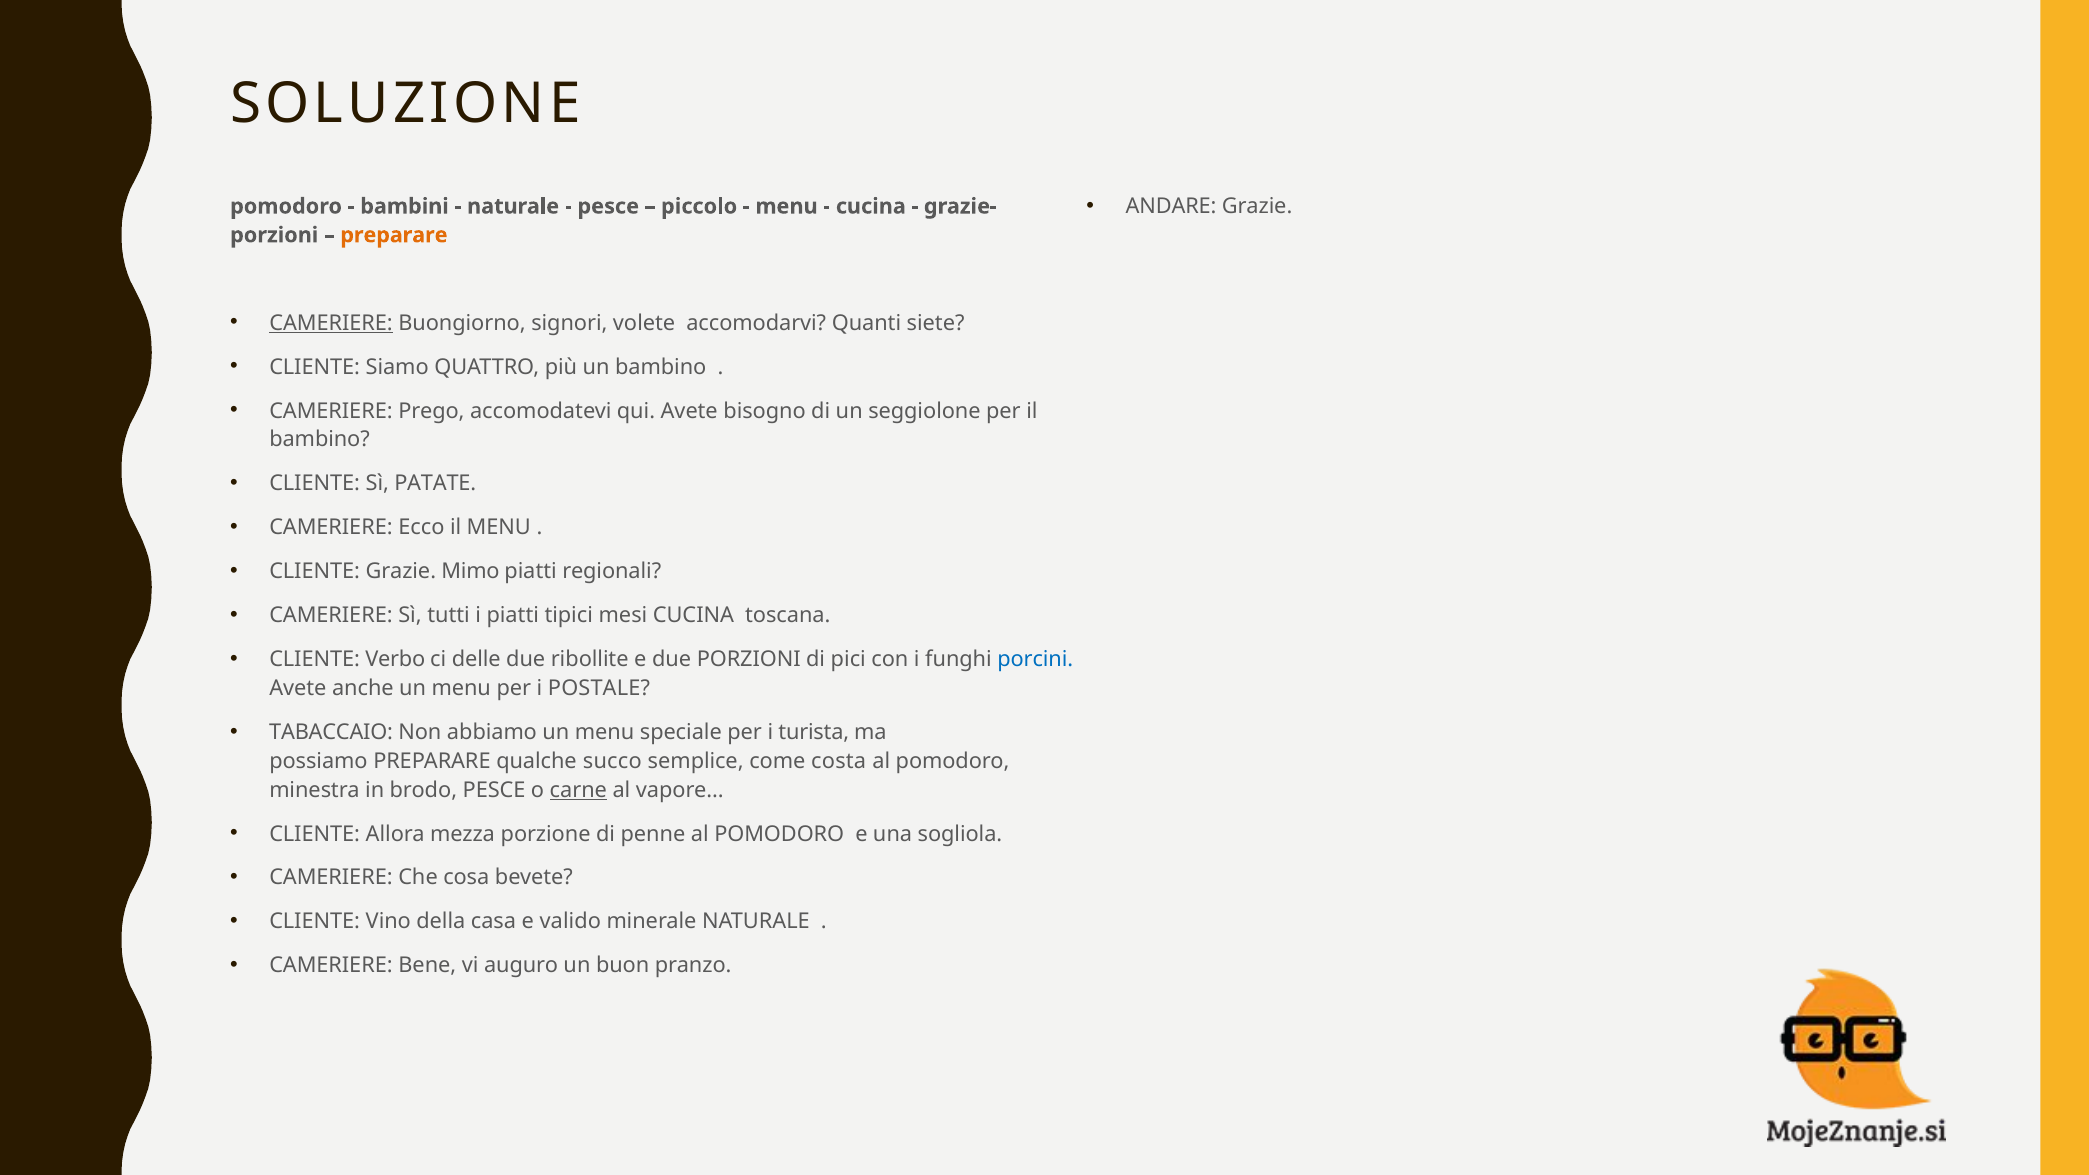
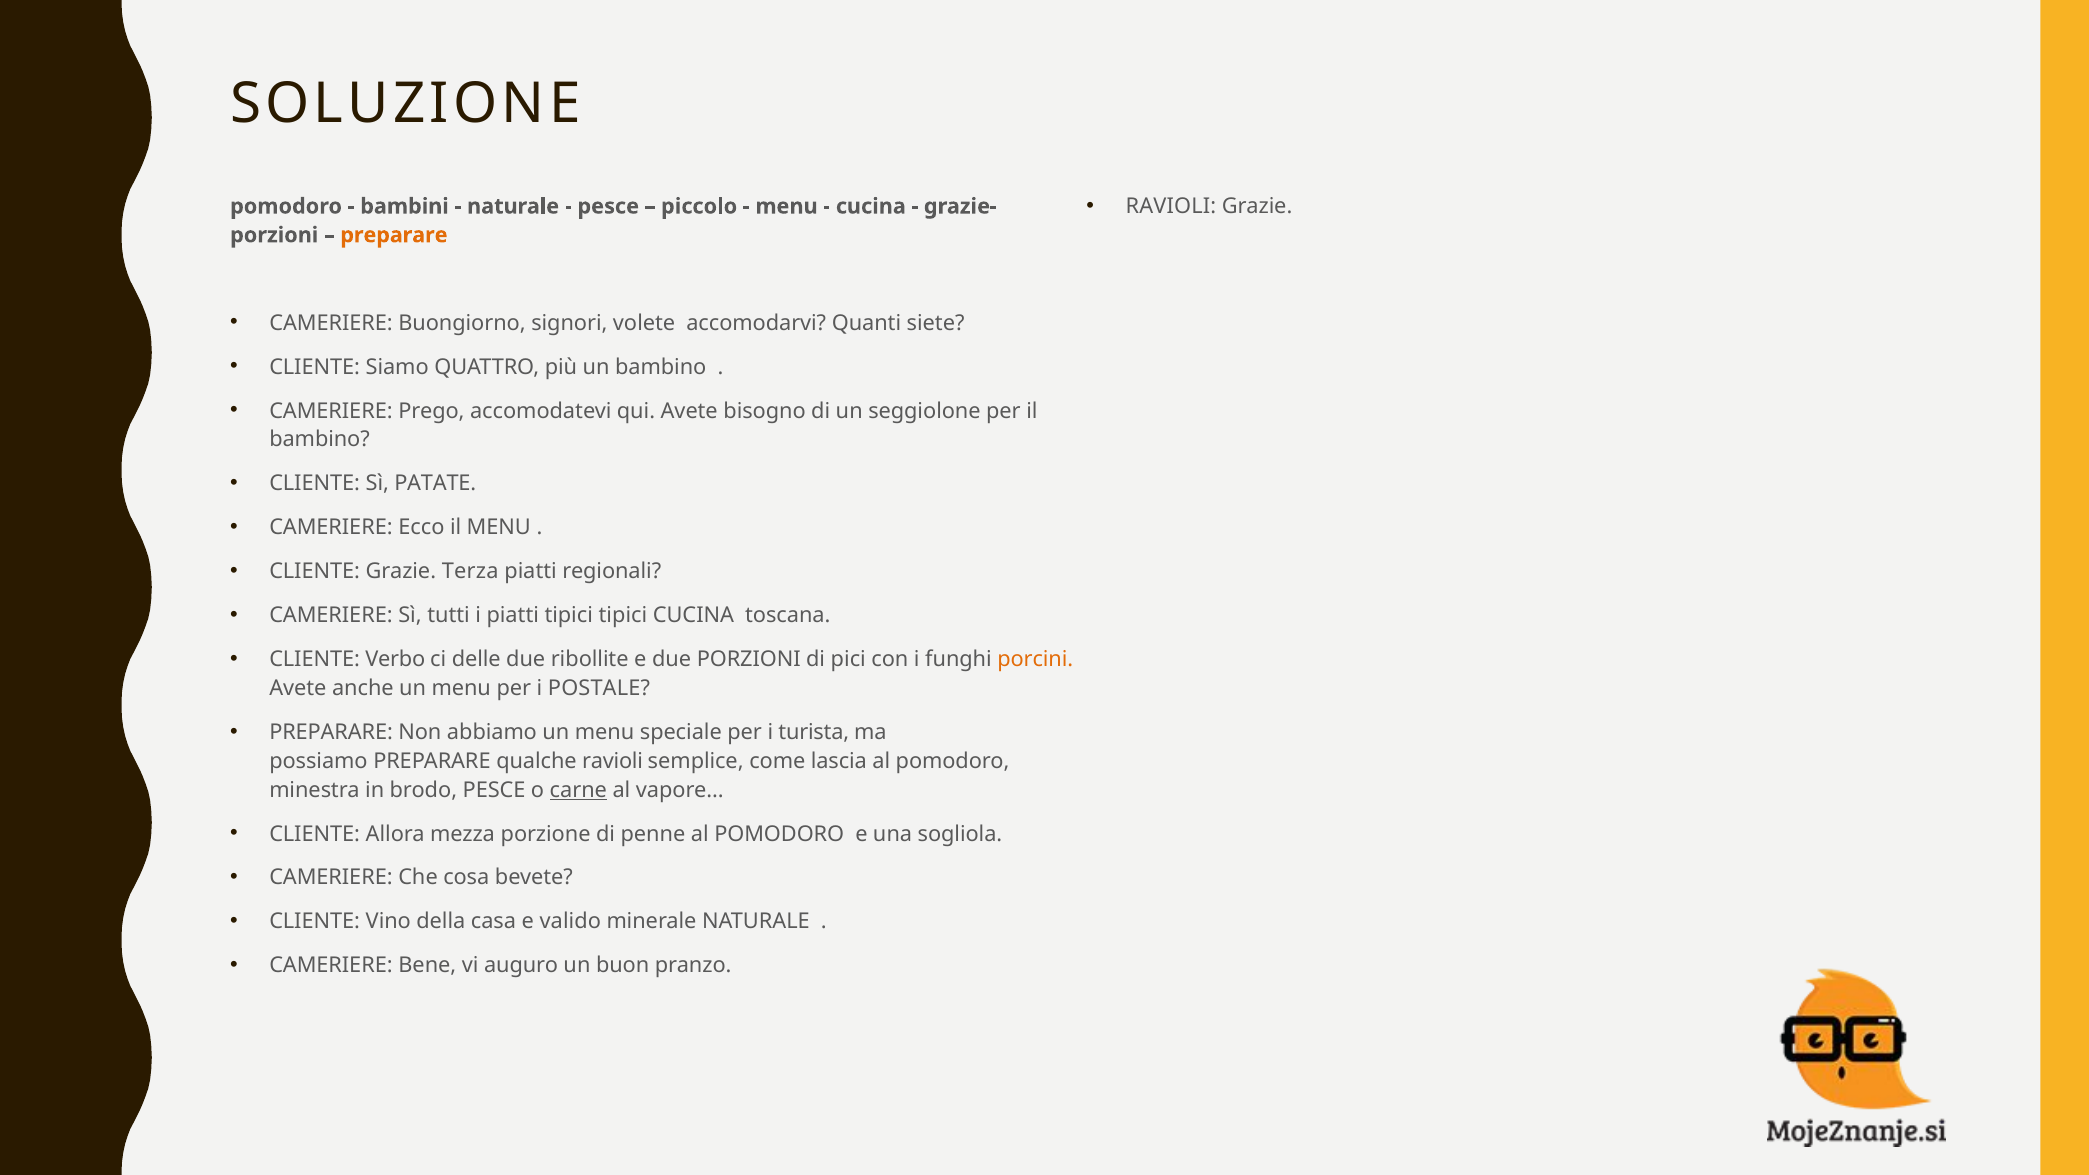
ANDARE: ANDARE -> RAVIOLI (1171, 206)
CAMERIERE underline: present -> none (331, 323)
Mimo: Mimo -> Terza (470, 572)
tipici mesi: mesi -> tipici (623, 616)
porcini colour: blue -> orange (1035, 660)
TABACCAIO: TABACCAIO -> PREPARARE (331, 732)
qualche succo: succo -> ravioli (612, 761)
costa: costa -> lascia (839, 761)
